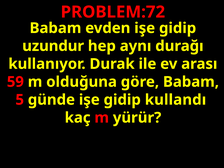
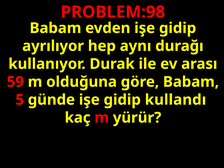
PROBLEM:72: PROBLEM:72 -> PROBLEM:98 (113, 12)
uzundur: uzundur -> ayrılıyor (53, 46)
